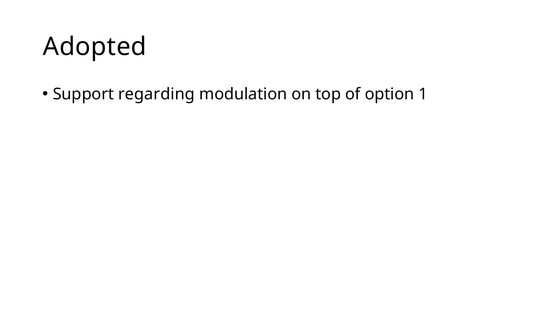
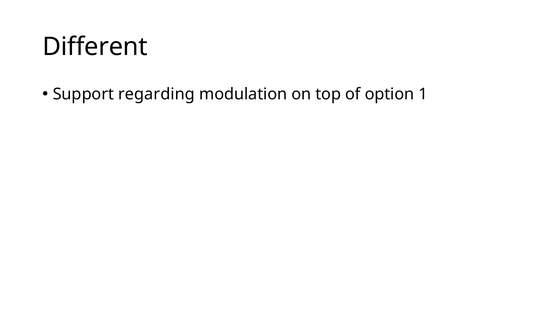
Adopted: Adopted -> Different (95, 47)
